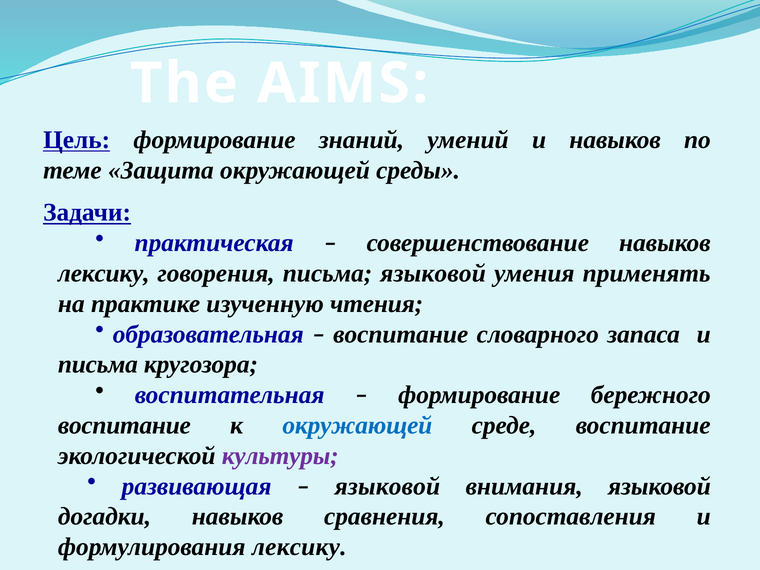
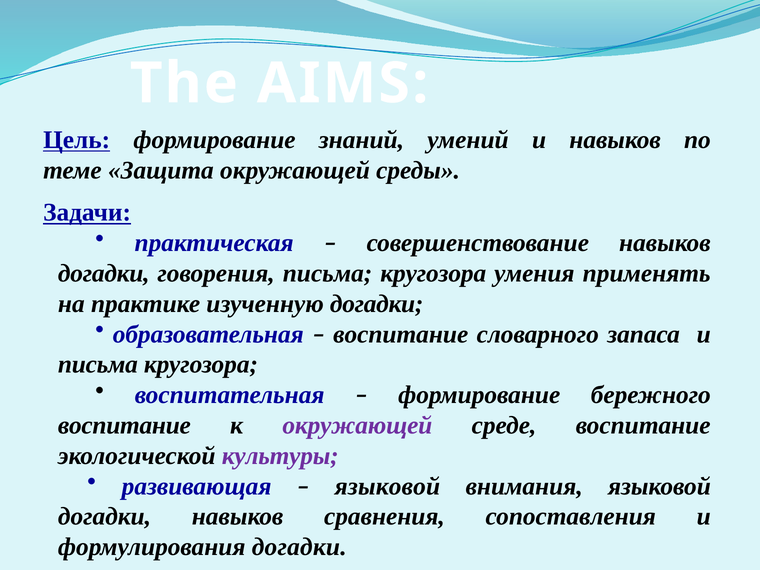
лексику: лексику -> догадки (104, 273)
говорения письма языковой: языковой -> кругозора (433, 273)
изученную чтения: чтения -> догадки (377, 304)
окружающей colour: blue -> purple (357, 425)
формулирования лексику: лексику -> догадки (299, 547)
